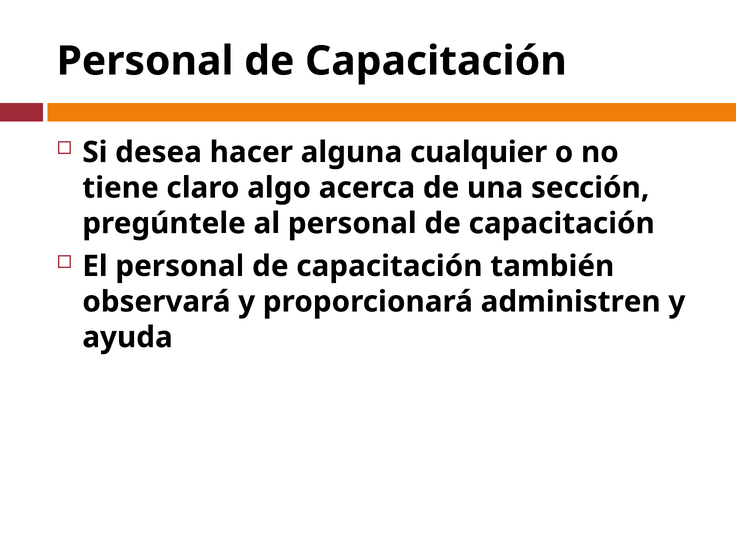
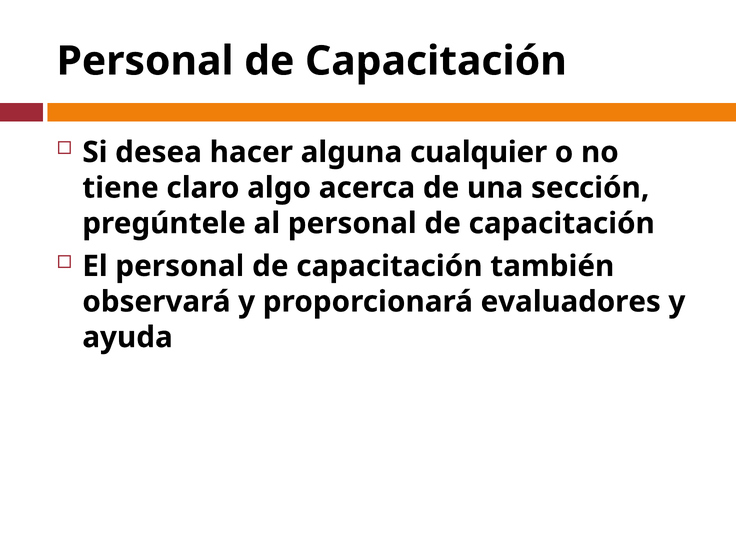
administren: administren -> evaluadores (571, 302)
